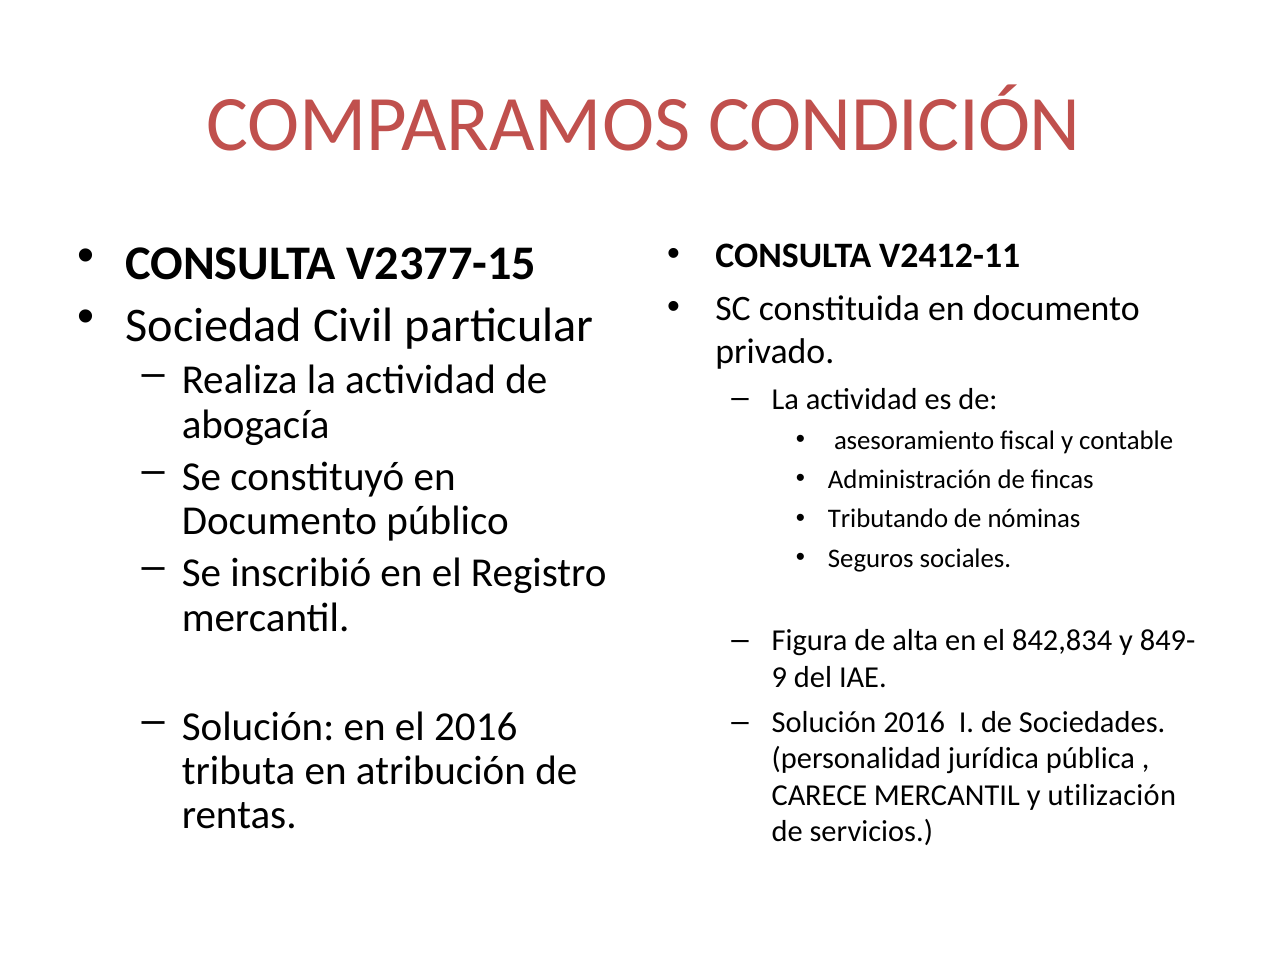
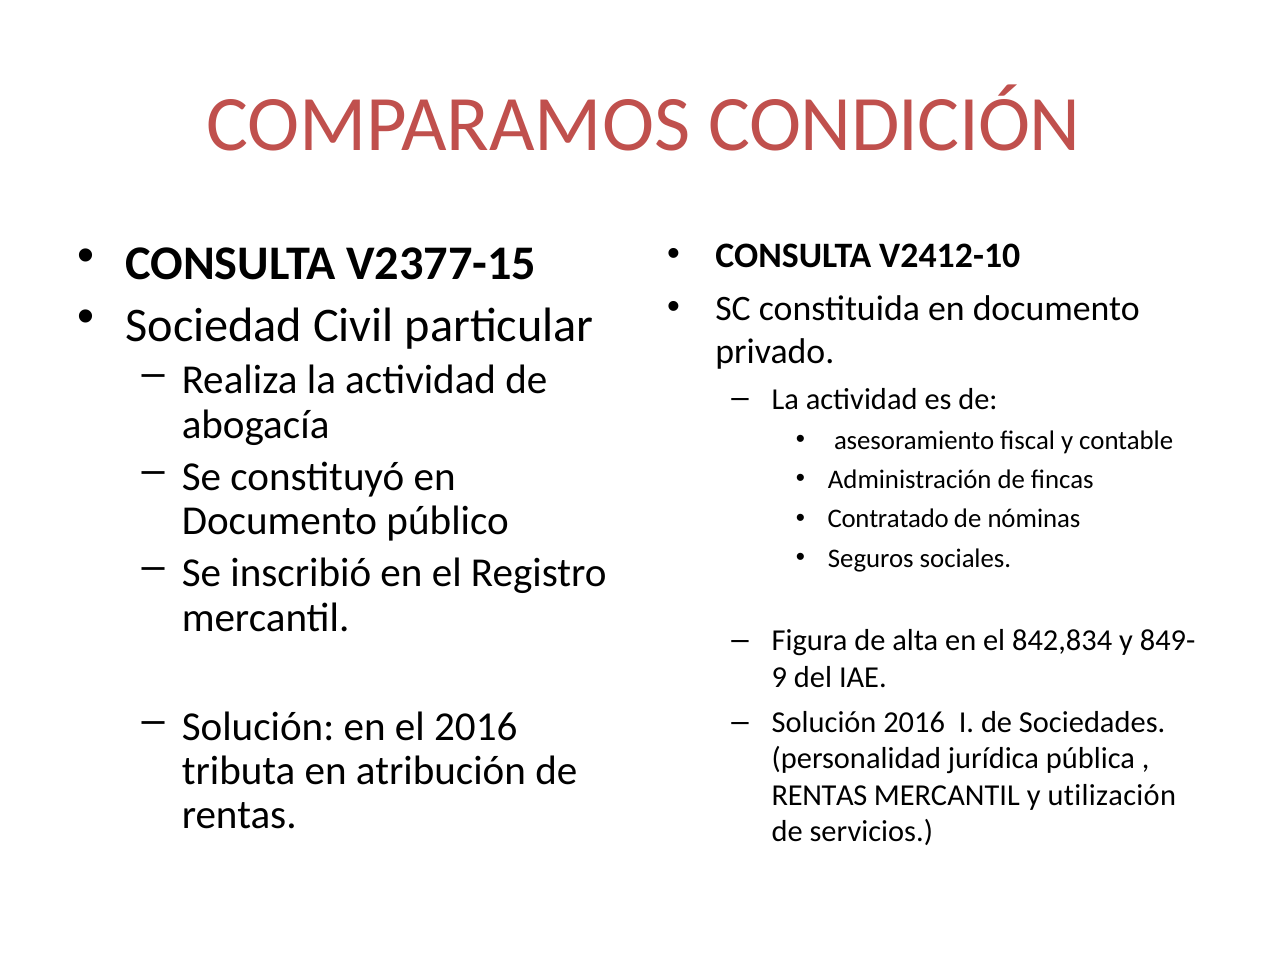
V2412-11: V2412-11 -> V2412-10 (950, 256)
Tributando: Tributando -> Contratado (888, 519)
CARECE: CARECE -> RENTAS (820, 796)
